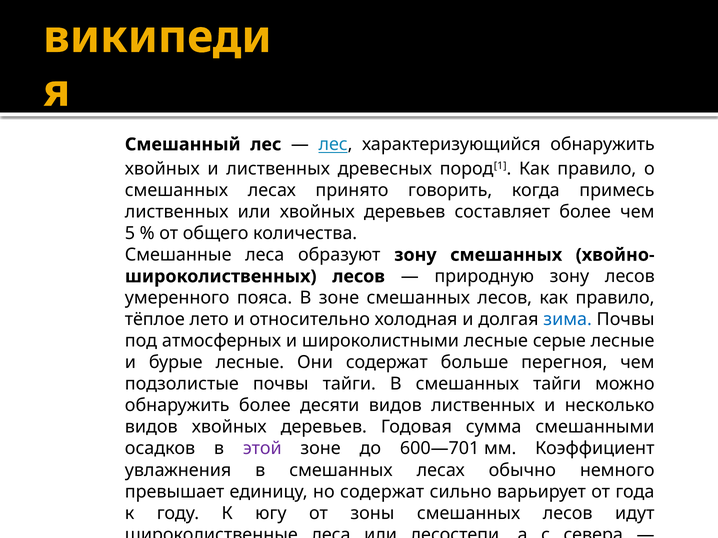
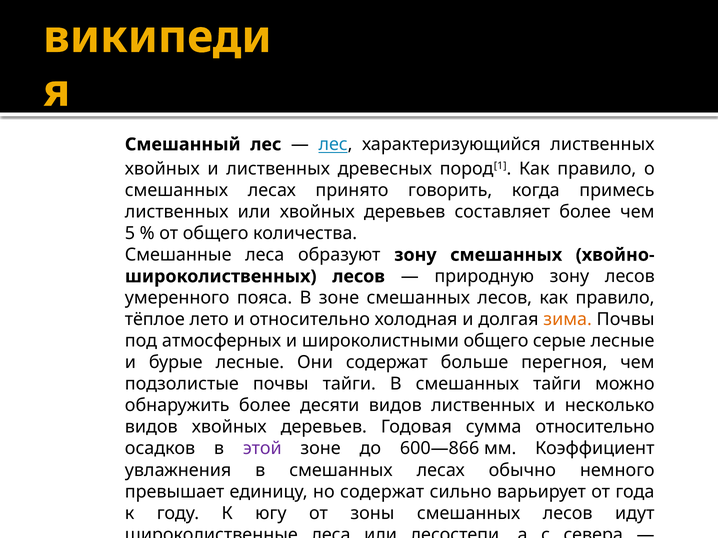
характеризующийся обнаружить: обнаружить -> лиственных (602, 145)
зима colour: blue -> orange (568, 320)
широколистными лесные: лесные -> общего (496, 341)
сумма смешанными: смешанными -> относительно (595, 427)
600—701: 600—701 -> 600—866 (440, 449)
